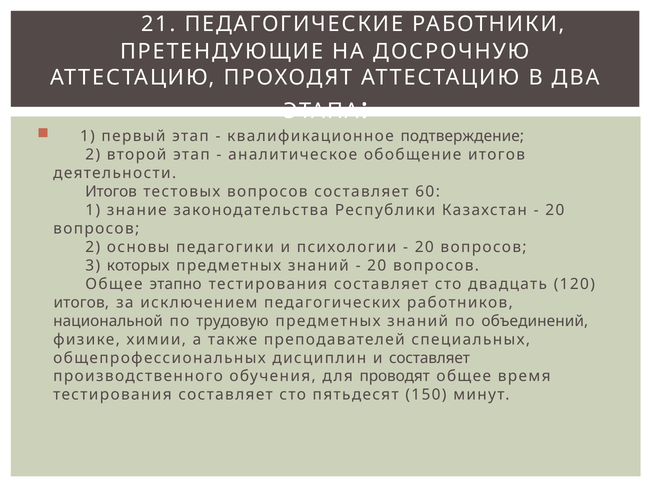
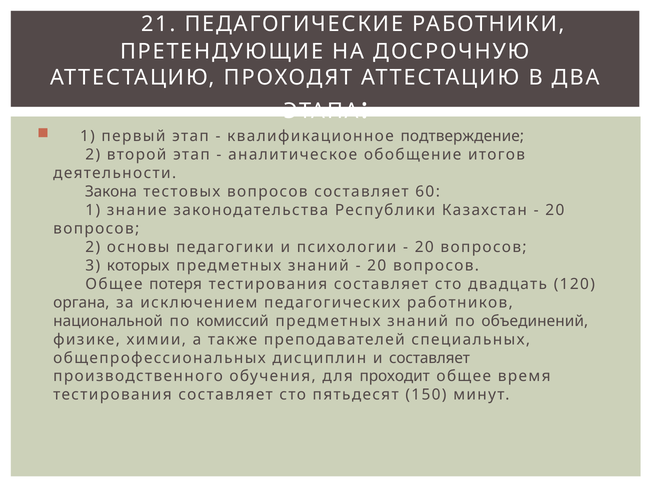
Итогов: Итогов -> Закона (111, 192)
этапно: этапно -> потеря (176, 284)
итогов: итогов -> органа (81, 302)
трудовую: трудовую -> комиссий (232, 321)
проводят: проводят -> проходит (395, 376)
